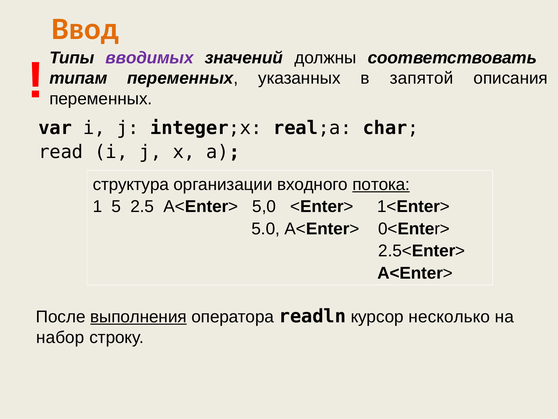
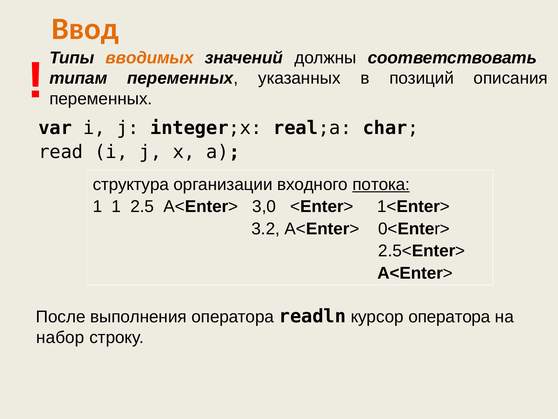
вводимых colour: purple -> orange (150, 58)
запятой: запятой -> позиций (422, 78)
1 5: 5 -> 1 (116, 206)
5,0: 5,0 -> 3,0 (264, 206)
5.0: 5.0 -> 3.2 (266, 229)
выполнения underline: present -> none (138, 317)
курсор несколько: несколько -> оператора (449, 317)
